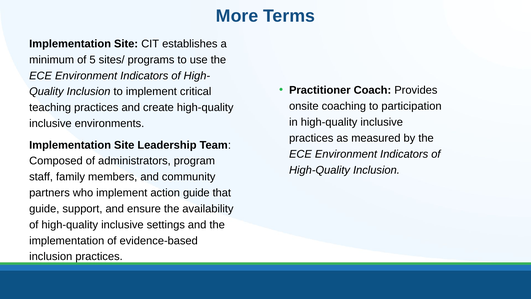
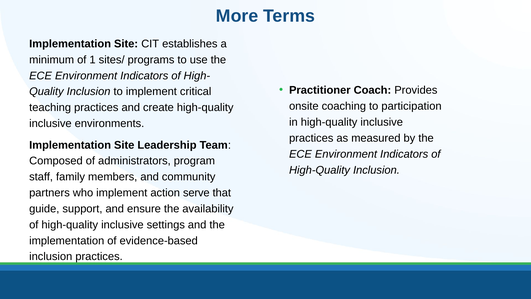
5: 5 -> 1 (93, 60)
action guide: guide -> serve (196, 193)
